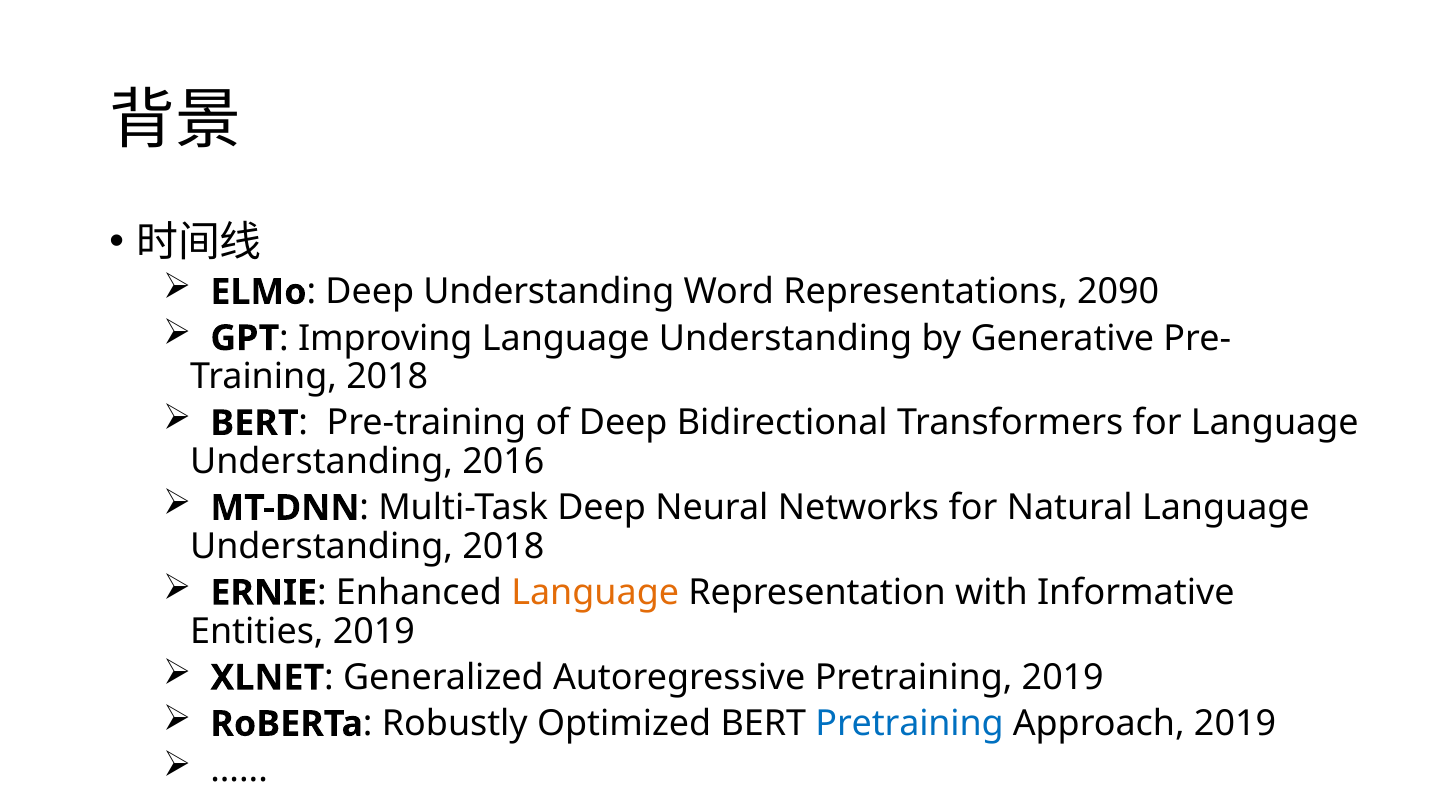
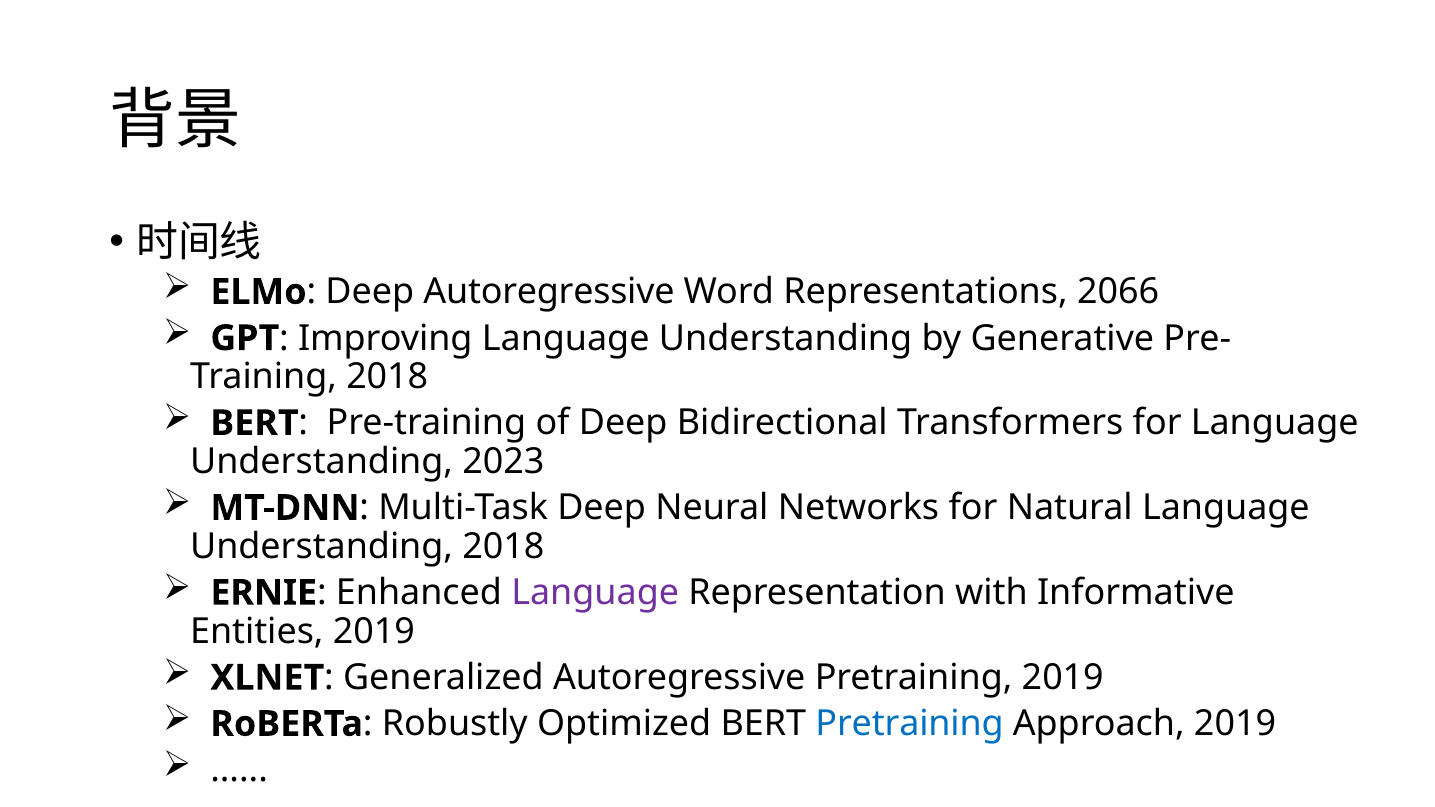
Deep Understanding: Understanding -> Autoregressive (549, 292)
2090: 2090 -> 2066 (1118, 292)
2016: 2016 -> 2023 (503, 462)
Language colour: orange -> purple (595, 593)
